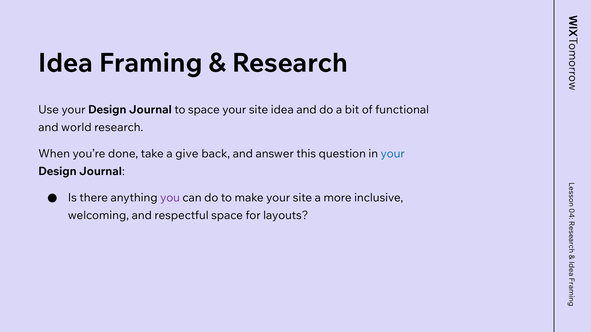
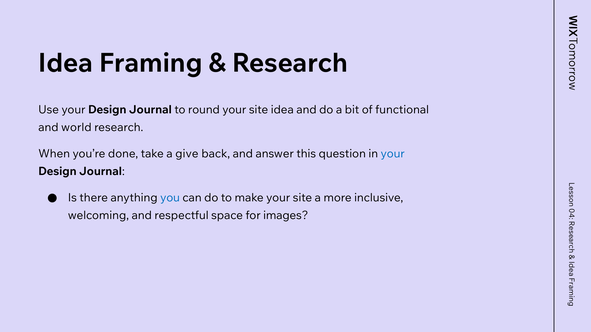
to space: space -> round (204, 110)
you colour: purple -> blue (170, 198)
layouts: layouts -> images (286, 216)
